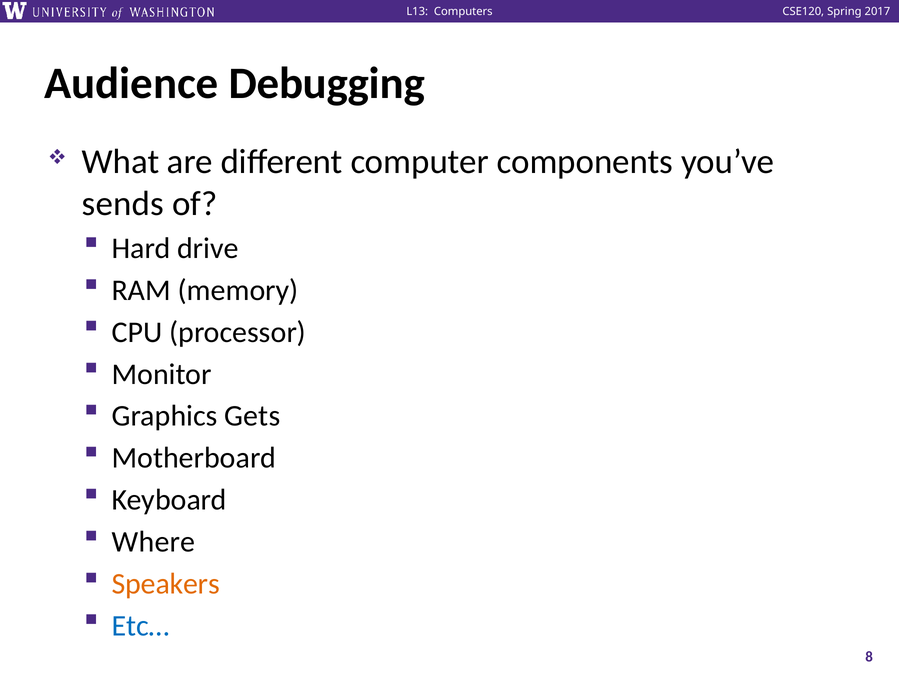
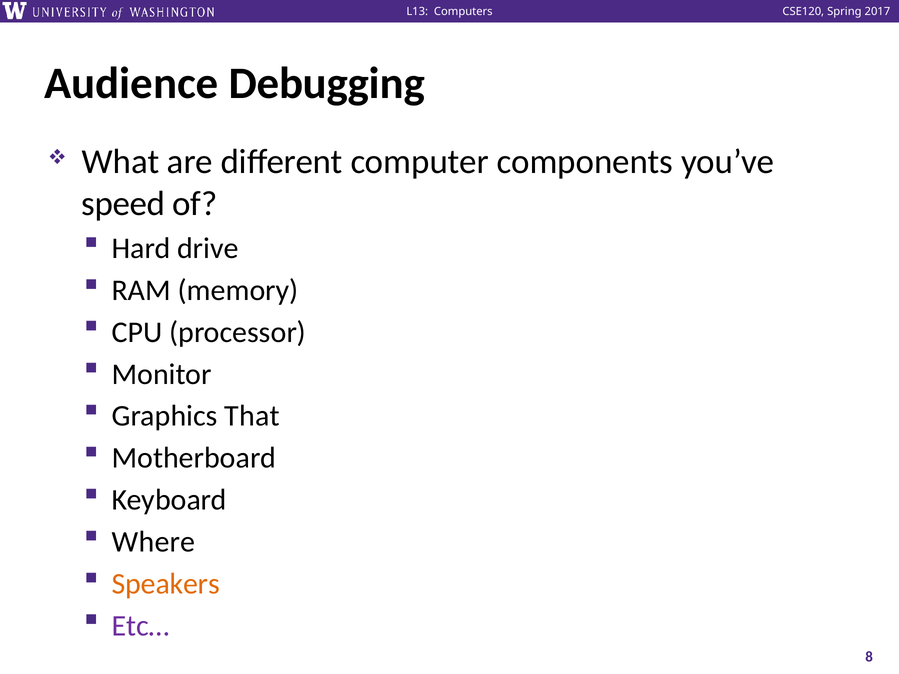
sends: sends -> speed (123, 204)
Gets: Gets -> That (252, 416)
Etc… colour: blue -> purple (141, 626)
